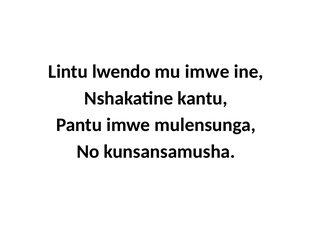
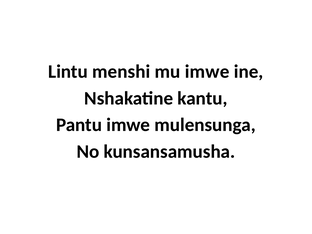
lwendo: lwendo -> menshi (121, 72)
